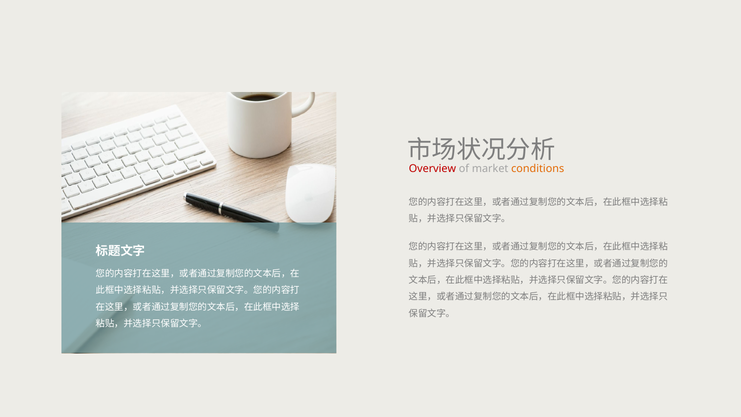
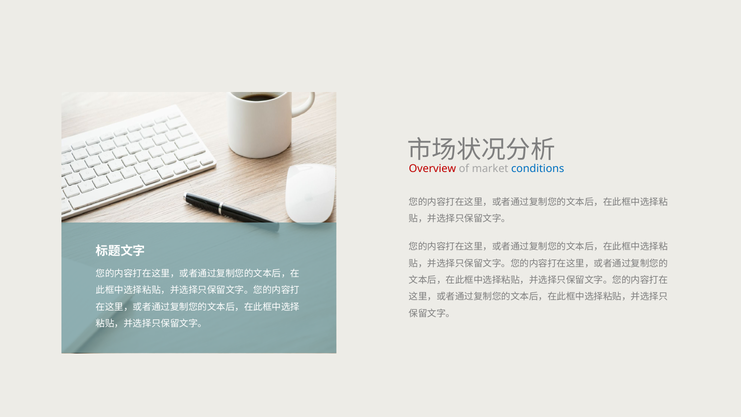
conditions colour: orange -> blue (538, 169)
